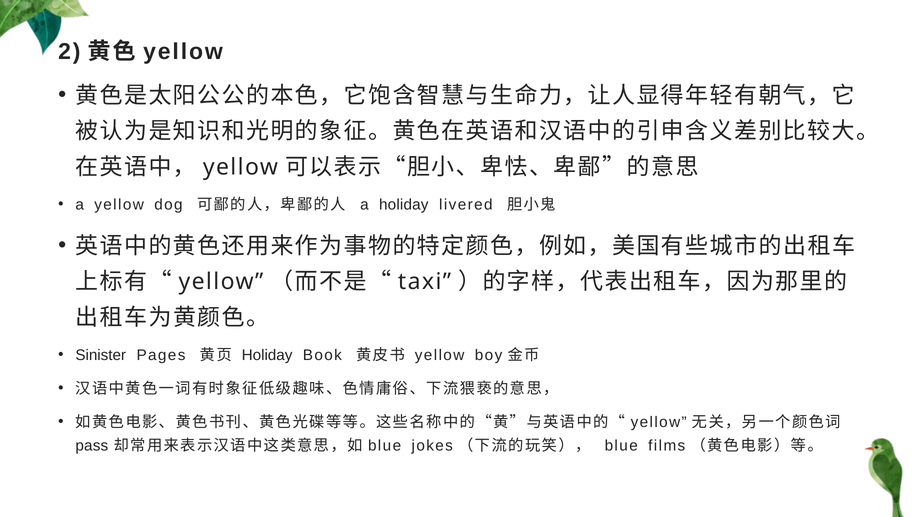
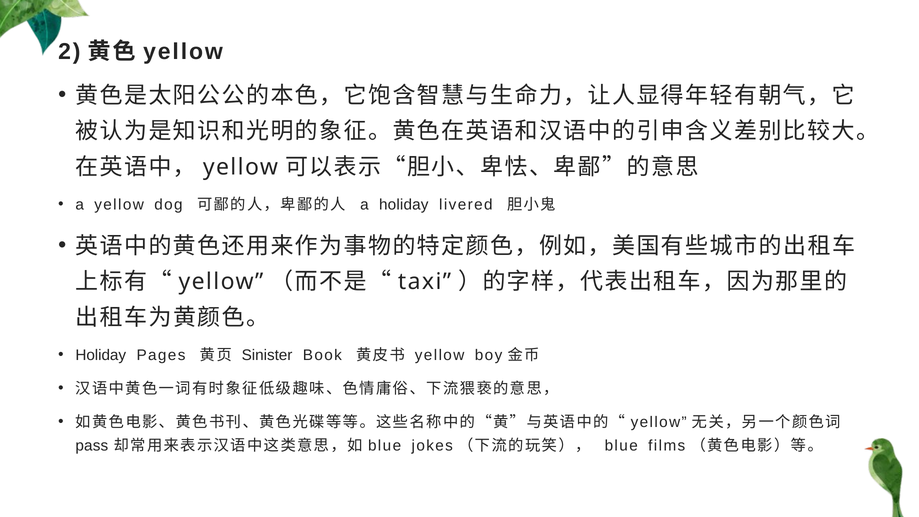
Sinister: Sinister -> Holiday (101, 355)
Holiday: Holiday -> Sinister (267, 355)
